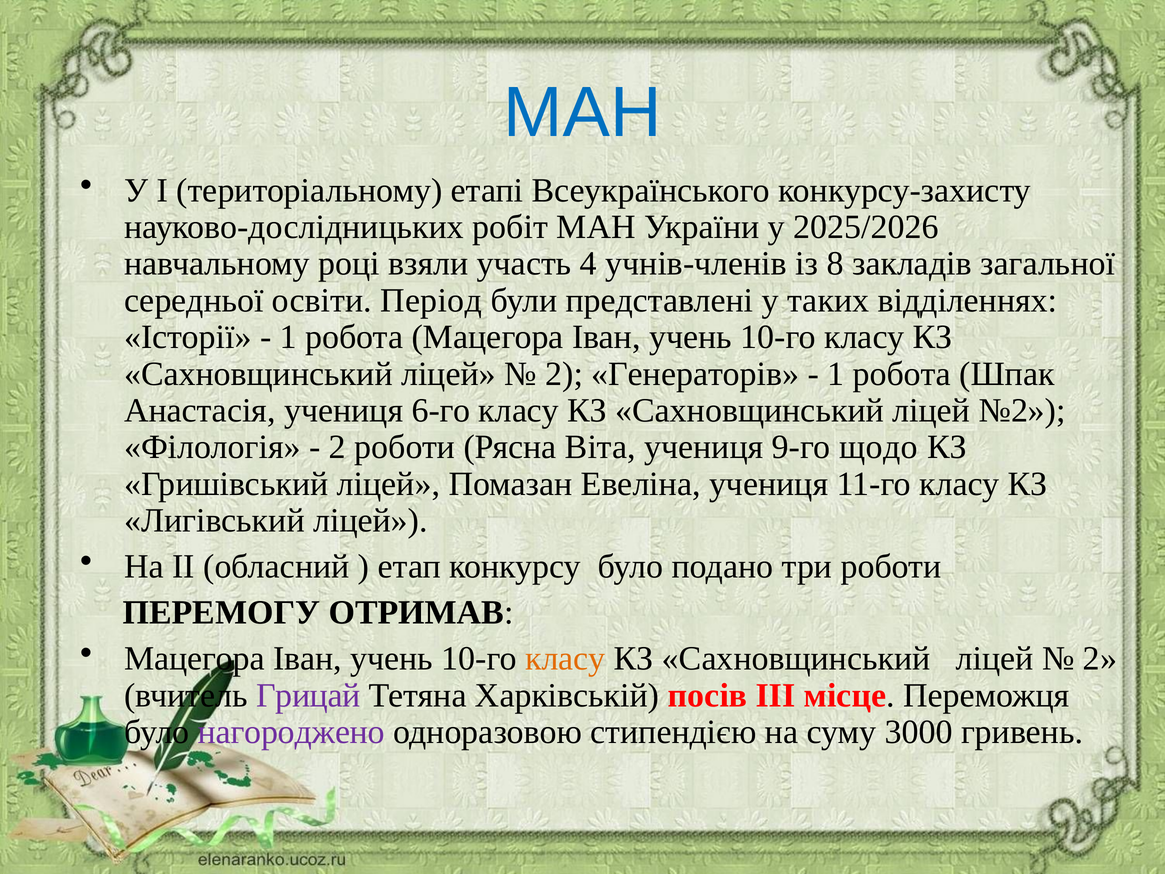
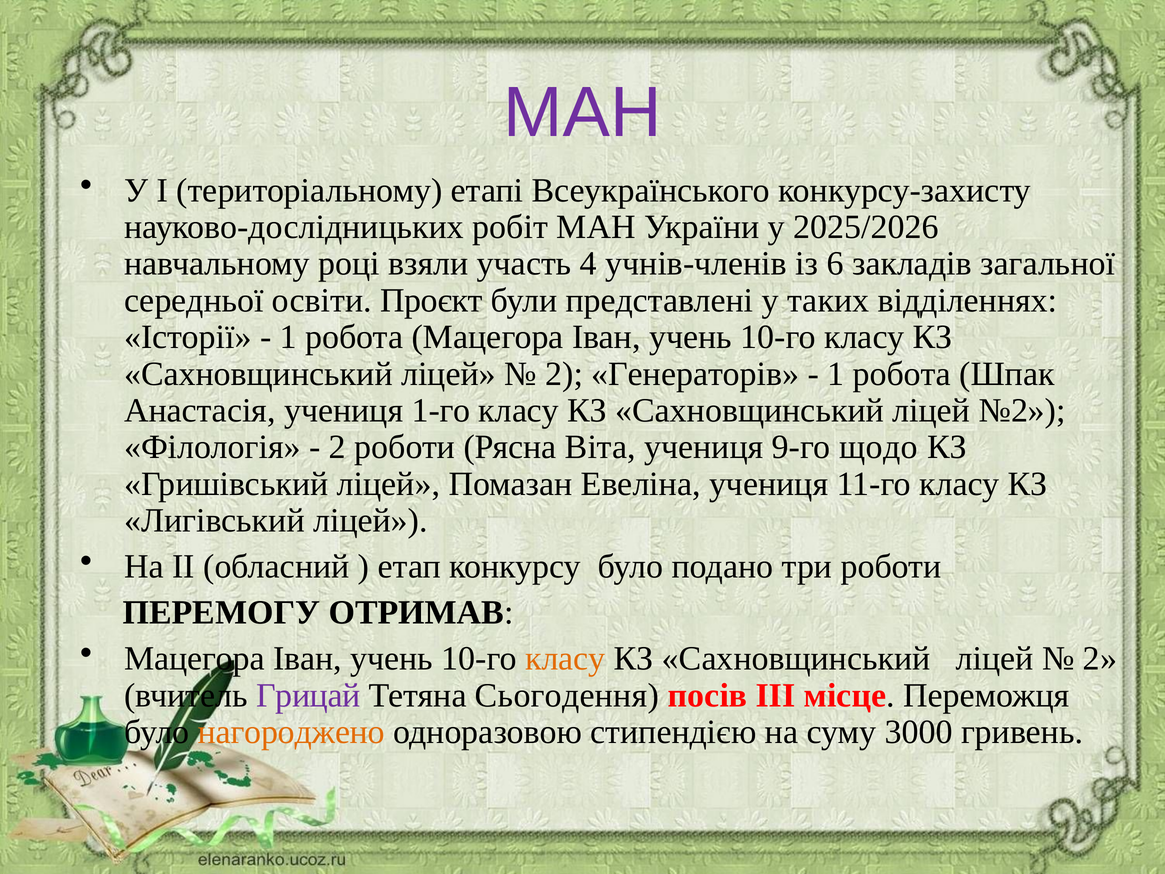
МАН colour: blue -> purple (582, 113)
8: 8 -> 6 (835, 264)
Період: Період -> Проєкт (431, 300)
6-го: 6-го -> 1-го (441, 410)
Харківській: Харківській -> Сьогодення (567, 695)
нагороджено colour: purple -> orange (291, 732)
